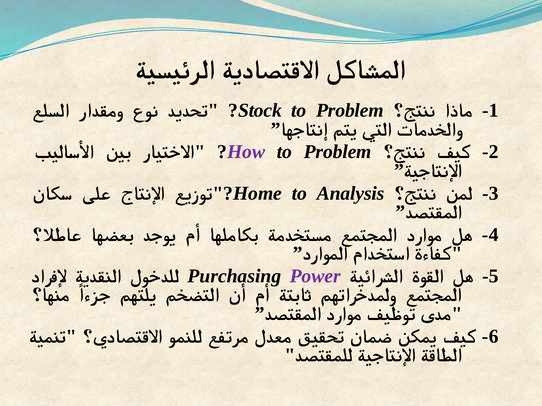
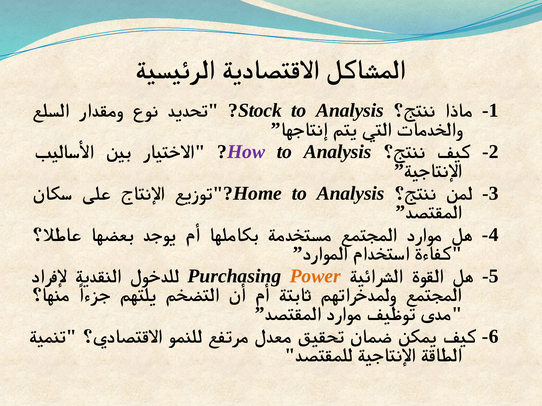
Problem: Problem -> Analysis (350, 111)
Problem: Problem -> Analysis (338, 152)
Power colour: purple -> orange (315, 276)
